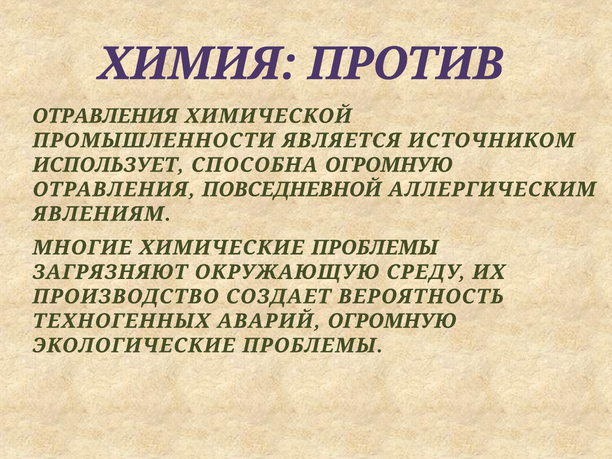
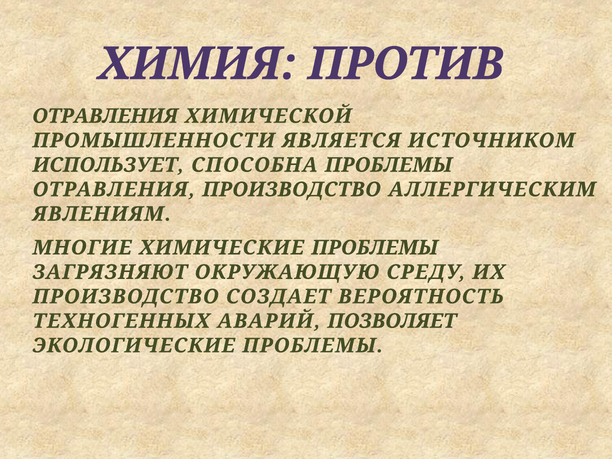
СПОСОБНА ОГРОМНУЮ: ОГРОМНУЮ -> ПРОБЛЕМЫ (389, 165)
ОТРАВЛЕНИЯ ПОВСЕДНЕВНОЙ: ПОВСЕДНЕВНОЙ -> ПРОИЗВОДСТВО (292, 190)
АВАРИЙ ОГРОМНУЮ: ОГРОМНУЮ -> ПОЗВОЛЯЕТ (392, 321)
